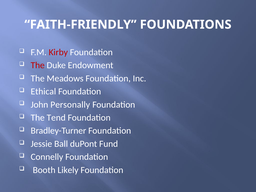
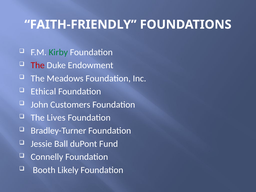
Kirby colour: red -> green (58, 52)
Personally: Personally -> Customers (70, 105)
Tend: Tend -> Lives (56, 118)
